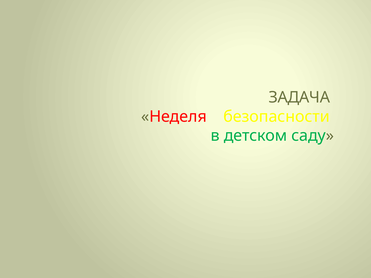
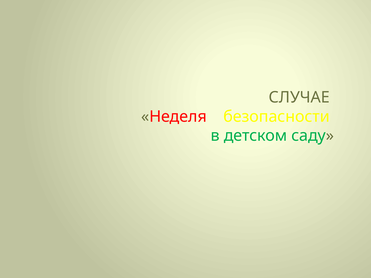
ЗАДАЧА: ЗАДАЧА -> СЛУЧАЕ (299, 97)
